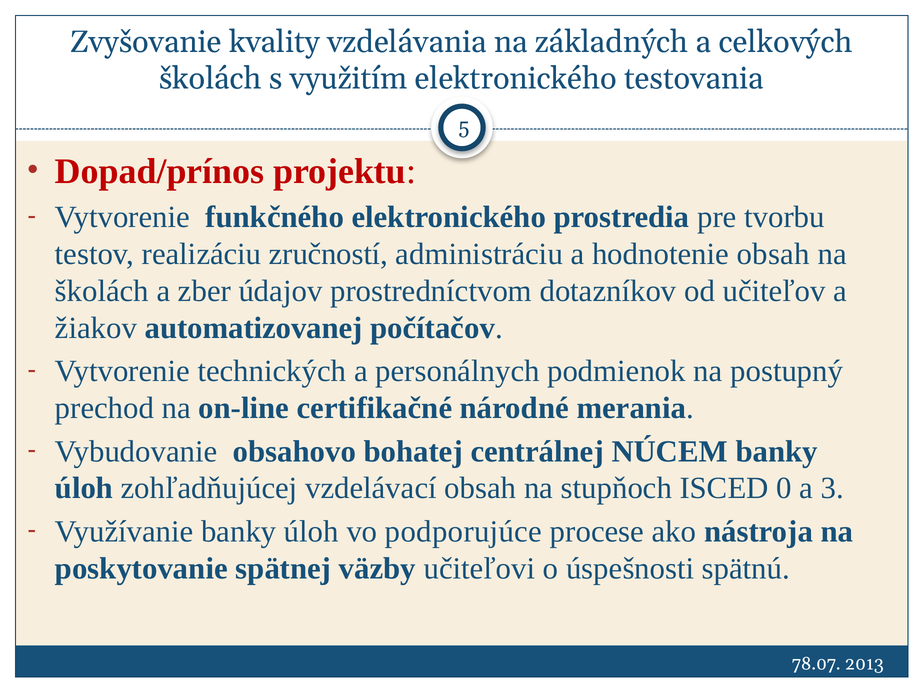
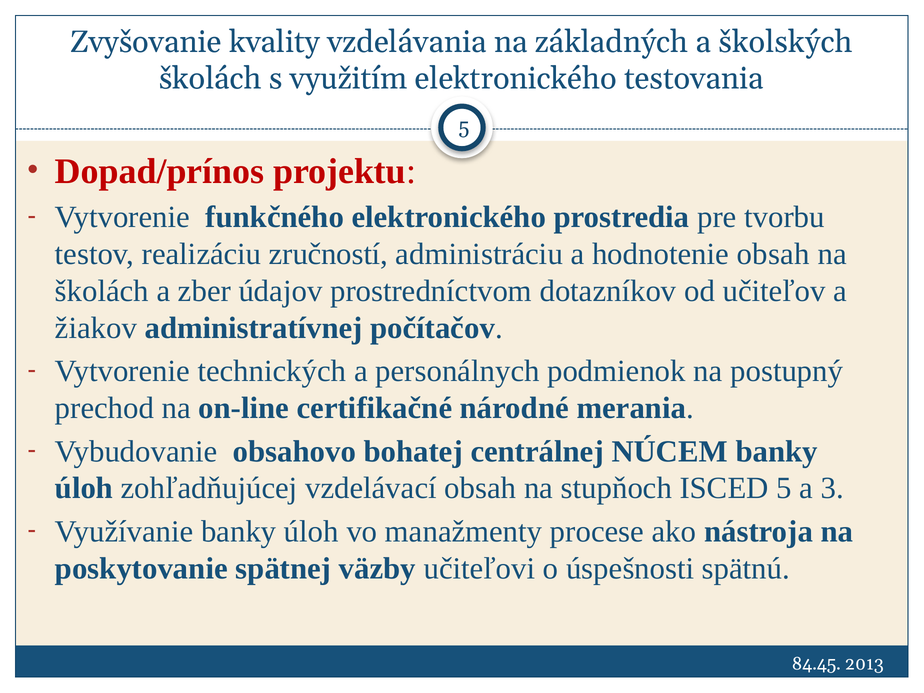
celkových: celkových -> školských (786, 42)
automatizovanej: automatizovanej -> administratívnej (254, 328)
ISCED 0: 0 -> 5 (784, 488)
podporujúce: podporujúce -> manažmenty (464, 531)
78.07: 78.07 -> 84.45 (816, 664)
